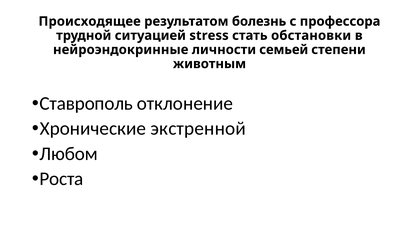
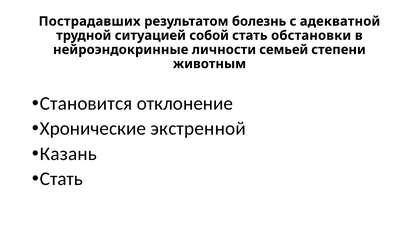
Происходящее: Происходящее -> Пострадавших (90, 21)
профессора: профессора -> адекватной (340, 21)
stress: stress -> собой (209, 35)
Ставрополь: Ставрополь -> Становится (86, 103)
Любом: Любом -> Казань (68, 154)
Роста: Роста -> Стать (61, 179)
